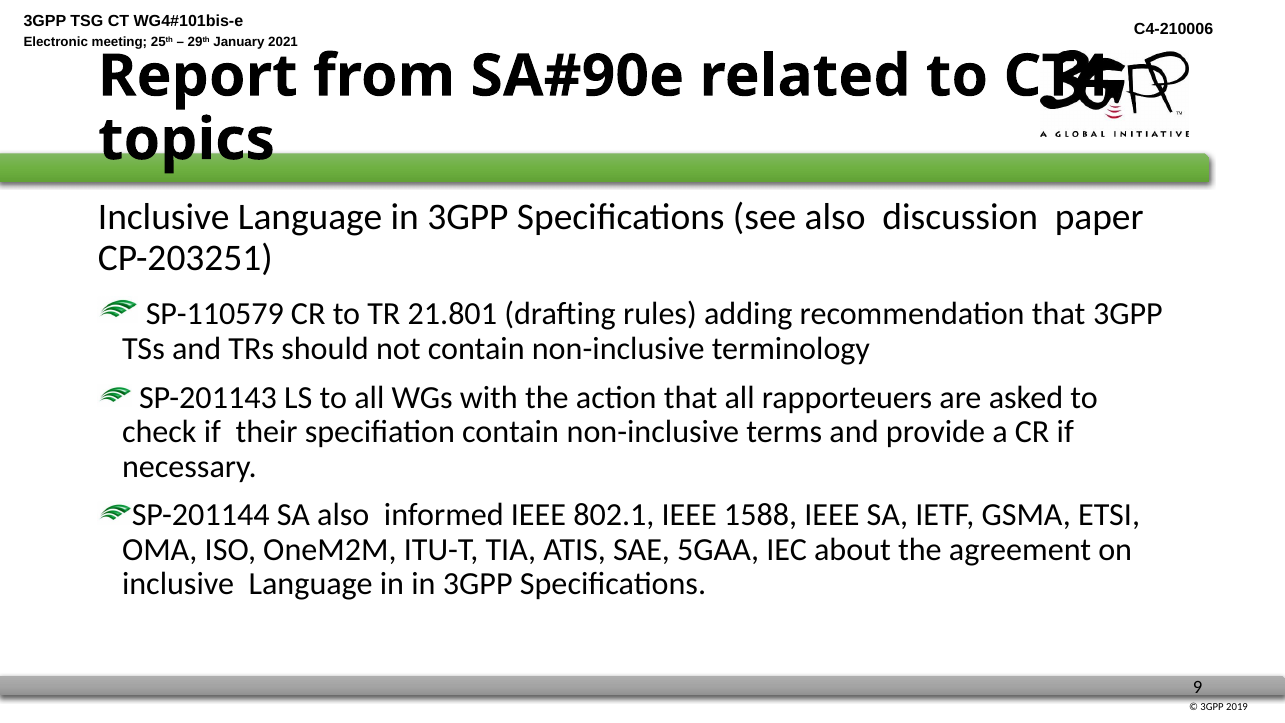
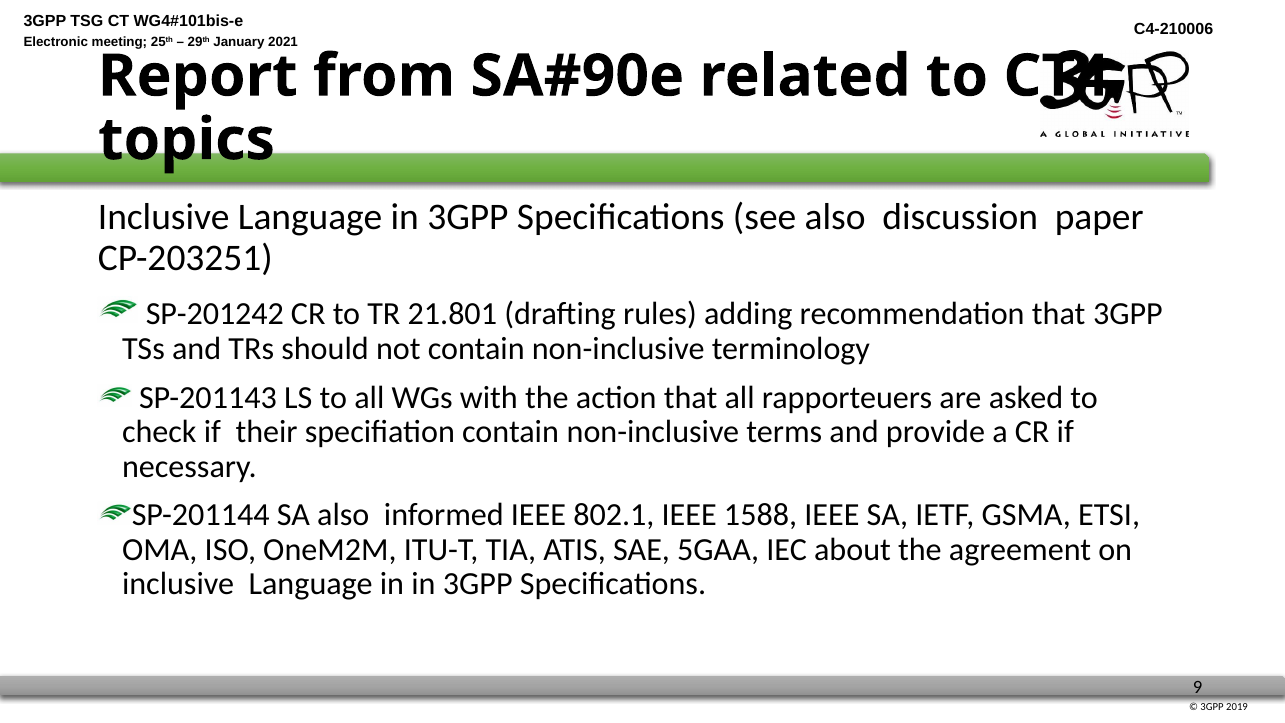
SP-110579: SP-110579 -> SP-201242 (215, 313)
